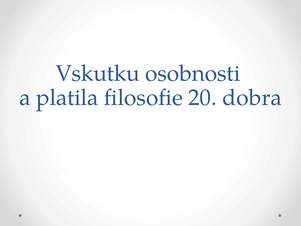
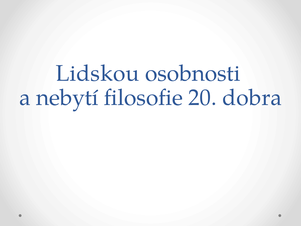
Vskutku: Vskutku -> Lidskou (97, 73)
platila: platila -> nebytí (67, 98)
